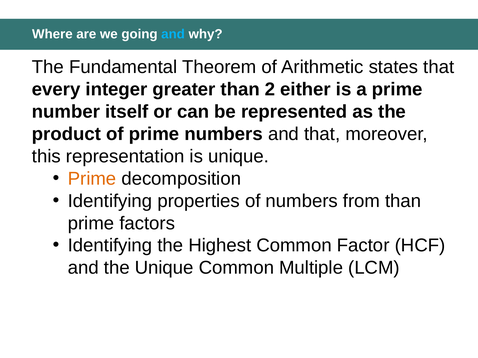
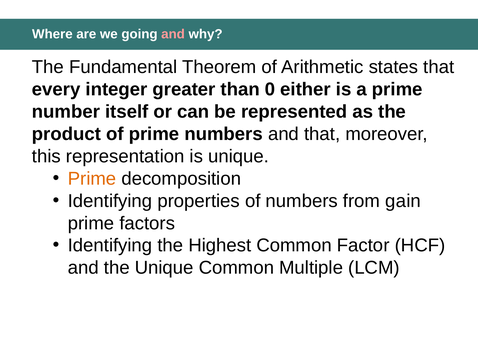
and colour: light blue -> pink (173, 34)
2: 2 -> 0 (270, 90)
from than: than -> gain (403, 201)
